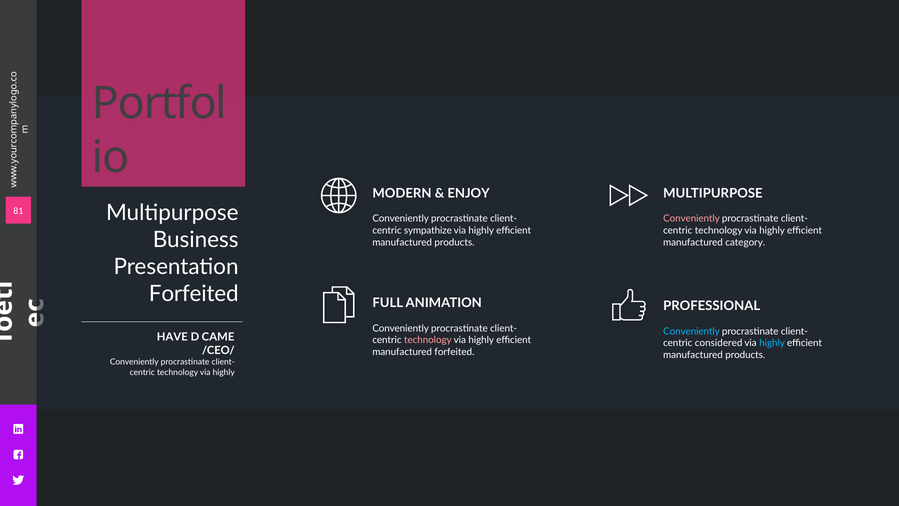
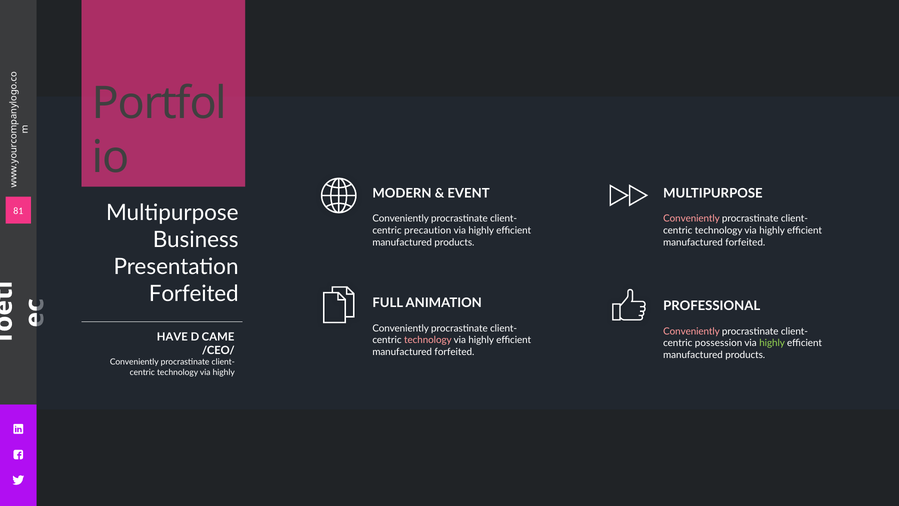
ENJOY: ENJOY -> EVENT (469, 193)
sympathize: sympathize -> precaution (428, 230)
category: category -> forfeited (745, 242)
Conveniently colour: light blue -> pink (691, 331)
considered: considered -> possession (719, 343)
highly colour: light blue -> light green (772, 343)
